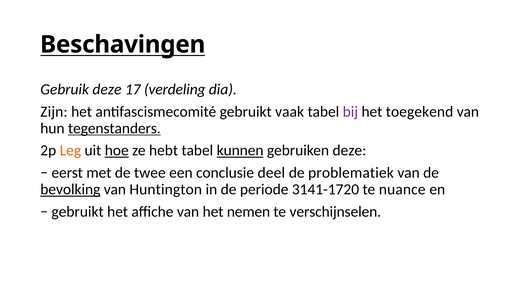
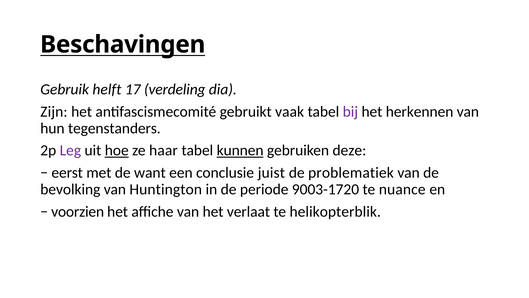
Gebruik deze: deze -> helft (107, 89)
toegekend: toegekend -> herkennen (420, 112)
tegenstanders underline: present -> none (114, 128)
Leg colour: orange -> purple (70, 150)
hebt: hebt -> haar (163, 150)
twee: twee -> want (150, 172)
deel: deel -> juist (271, 172)
bevolking underline: present -> none (70, 189)
3141-1720: 3141-1720 -> 9003-1720 (325, 189)
gebruikt: gebruikt -> voorzien (78, 211)
nemen: nemen -> verlaat (248, 211)
verschijnselen: verschijnselen -> helikopterblik (335, 211)
